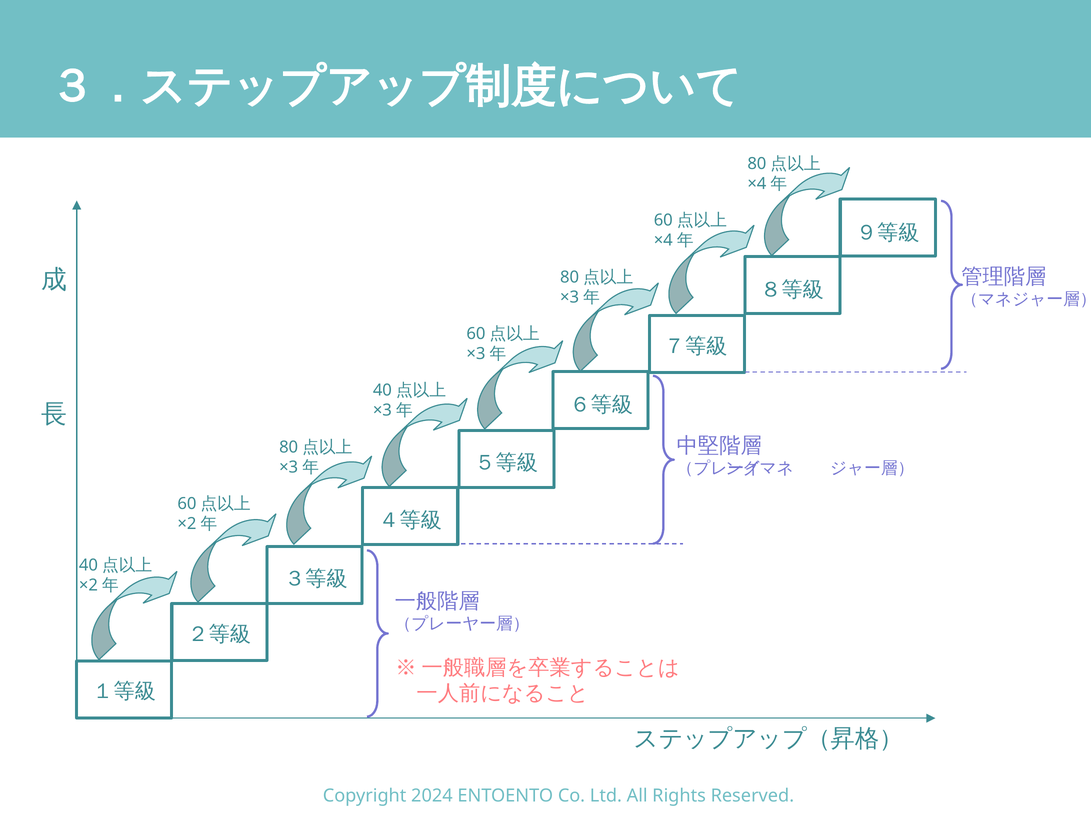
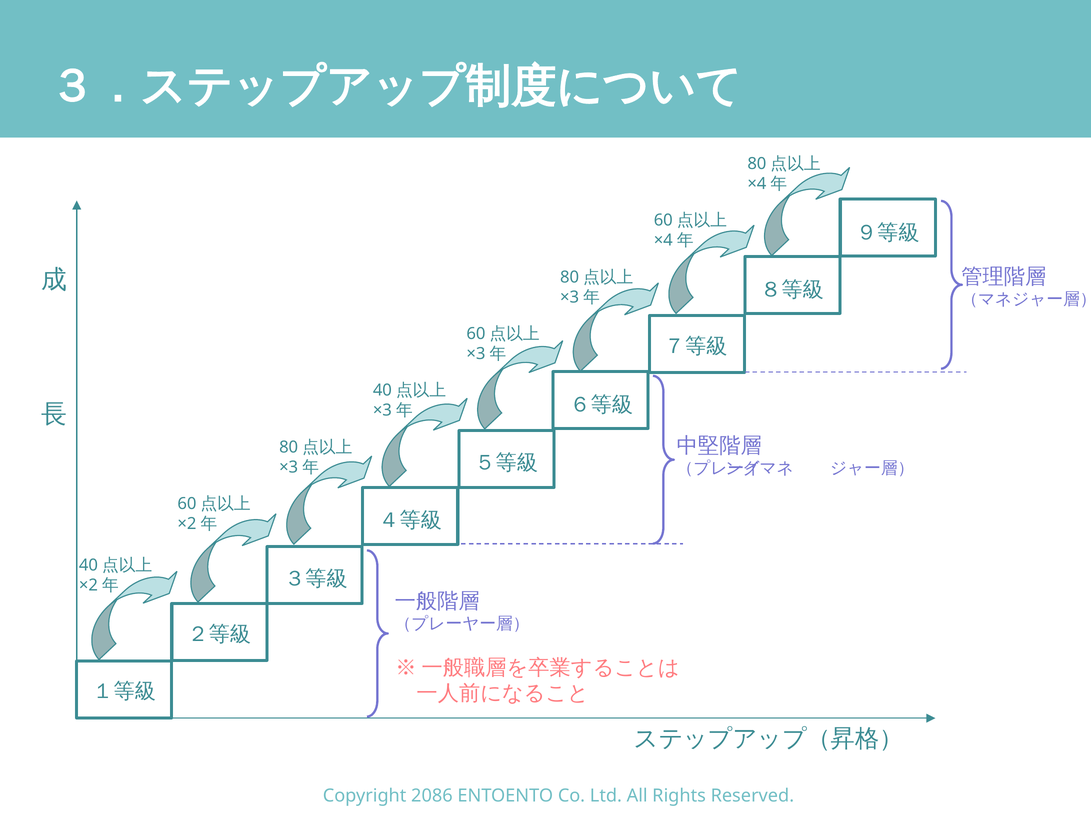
2024: 2024 -> 2086 (432, 796)
